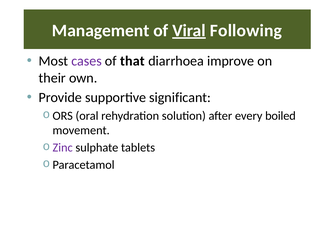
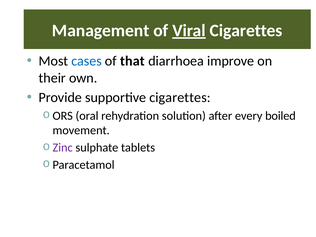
Following: Following -> Cigarettes (246, 30)
cases colour: purple -> blue (87, 61)
supportive significant: significant -> cigarettes (180, 98)
